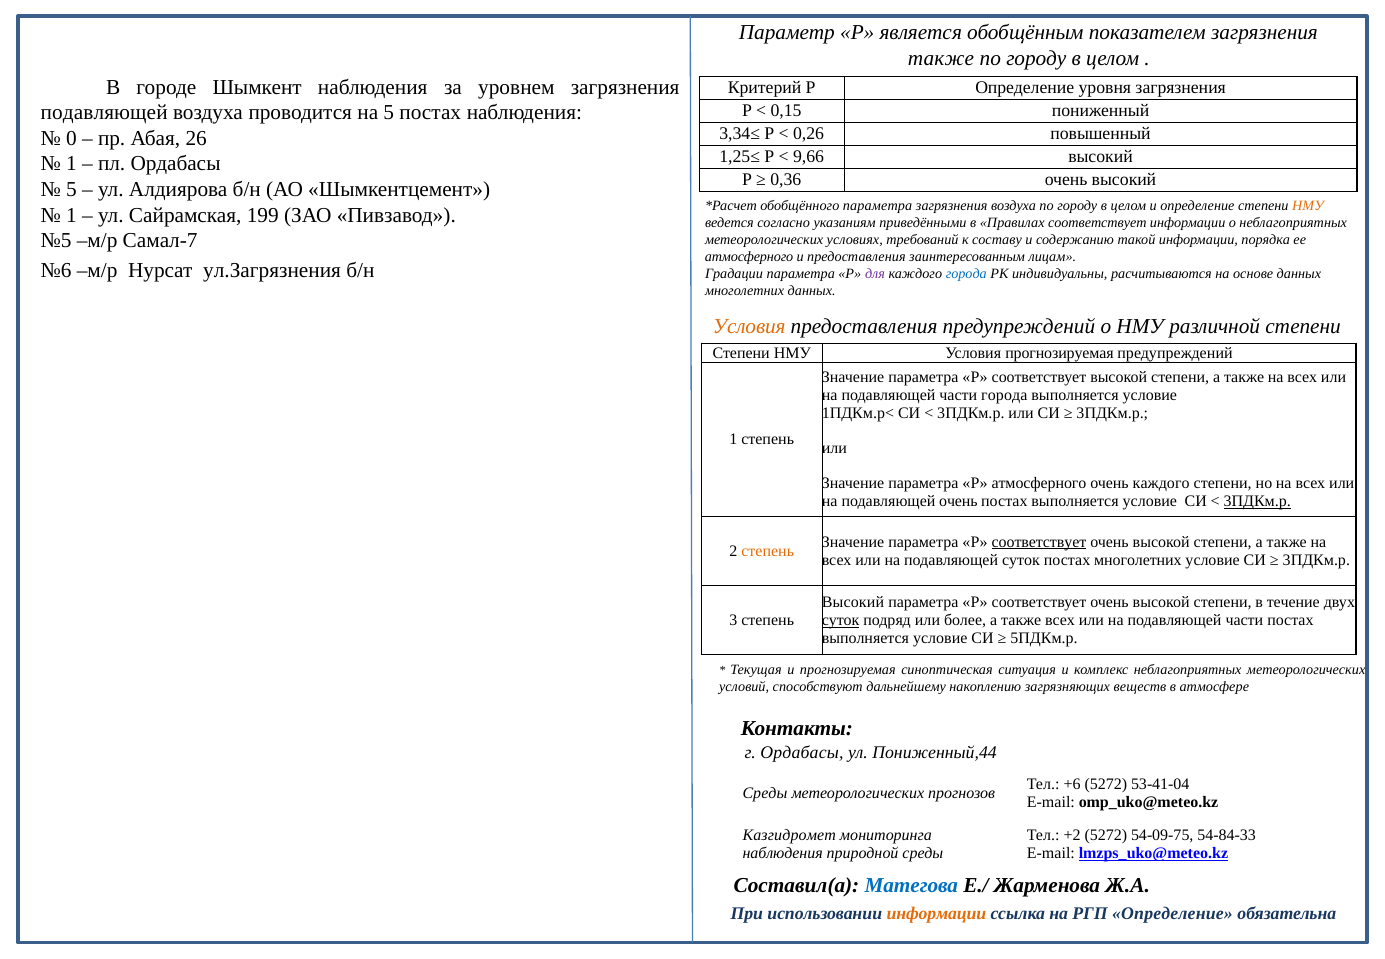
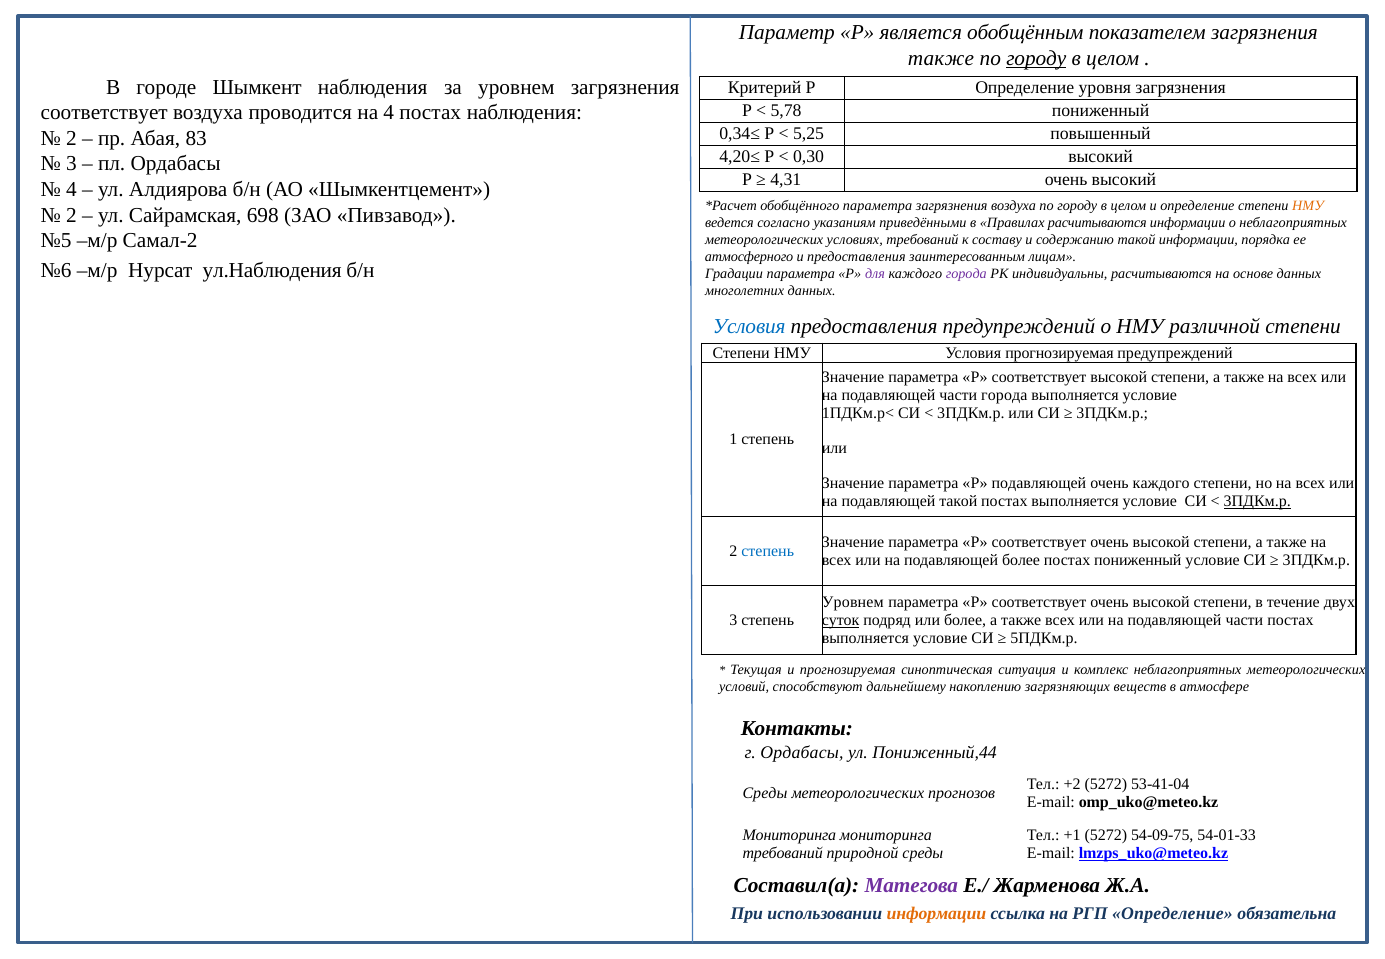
городу underline: none -> present (1036, 58)
0,15: 0,15 -> 5,78 (786, 111)
подавляющей: подавляющей -> соответствует (104, 113)
на 5: 5 -> 4 (389, 113)
3,34≤: 3,34≤ -> 0,34≤ (740, 134)
0,26: 0,26 -> 5,25 (809, 134)
0: 0 -> 2 (72, 138)
26: 26 -> 83 (196, 138)
1,25≤: 1,25≤ -> 4,20≤ (740, 156)
9,66: 9,66 -> 0,30 (809, 156)
1: 1 -> 3 (72, 164)
0,36: 0,36 -> 4,31 (786, 179)
5: 5 -> 4 (72, 189)
1: 1 -> 2 (72, 215)
199: 199 -> 698 (263, 215)
Правилах соответствует: соответствует -> расчитываются (1097, 223)
Самал-7: Самал-7 -> Самал-2 (160, 241)
ул.Загрязнения: ул.Загрязнения -> ул.Наблюдения (272, 270)
города colour: blue -> purple (966, 274)
Условия colour: orange -> blue (749, 327)
Р атмосферного: атмосферного -> подавляющей (1039, 484)
подавляющей очень: очень -> такой (958, 501)
соответствует underline: present -> none (1039, 542)
степень colour: orange -> blue (768, 551)
подавляющей суток: суток -> более (1021, 560)
постах многолетних: многолетних -> пониженный (1138, 560)
Высокий: Высокий -> Уровнем (853, 602)
+6: +6 -> +2 (1072, 784)
Казгидромет: Казгидромет -> Мониторинга (789, 835)
+2: +2 -> +1 (1072, 835)
54-84-33: 54-84-33 -> 54-01-33 (1227, 835)
наблюдения: наблюдения -> требований (783, 853)
Матегова colour: blue -> purple (911, 885)
